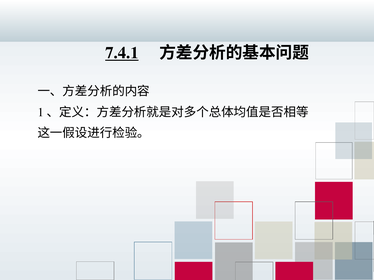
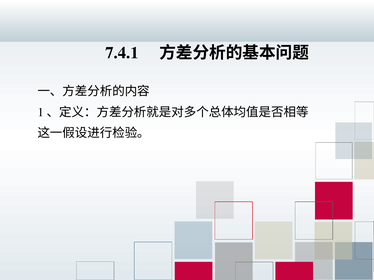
7.4.1 underline: present -> none (122, 53)
